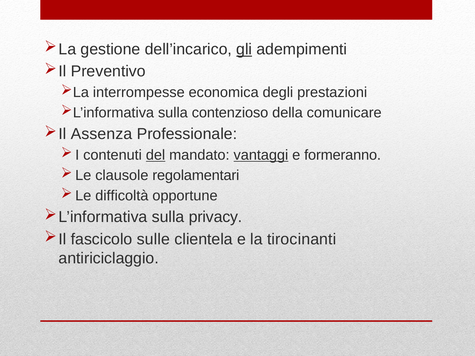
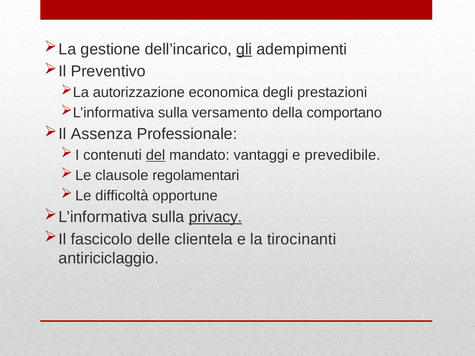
interrompesse: interrompesse -> autorizzazione (139, 92)
contenzioso: contenzioso -> versamento (230, 113)
comunicare: comunicare -> comportano (344, 113)
vantaggi underline: present -> none (261, 155)
formeranno: formeranno -> prevedibile (342, 155)
privacy underline: none -> present (216, 217)
sulle: sulle -> delle (154, 239)
